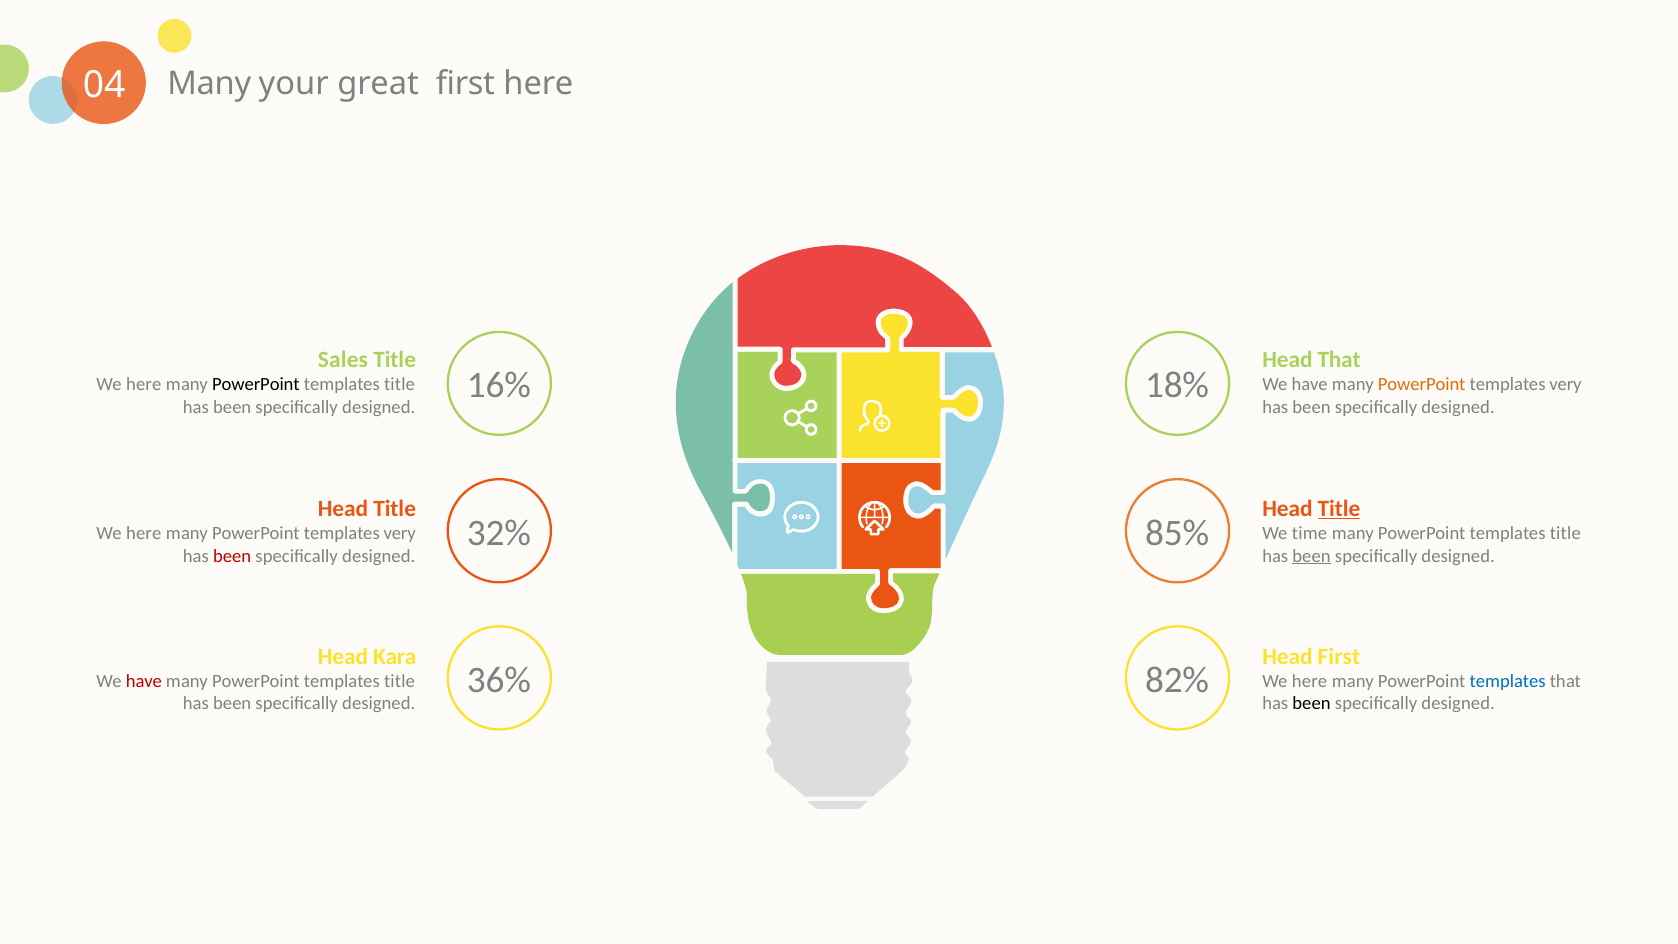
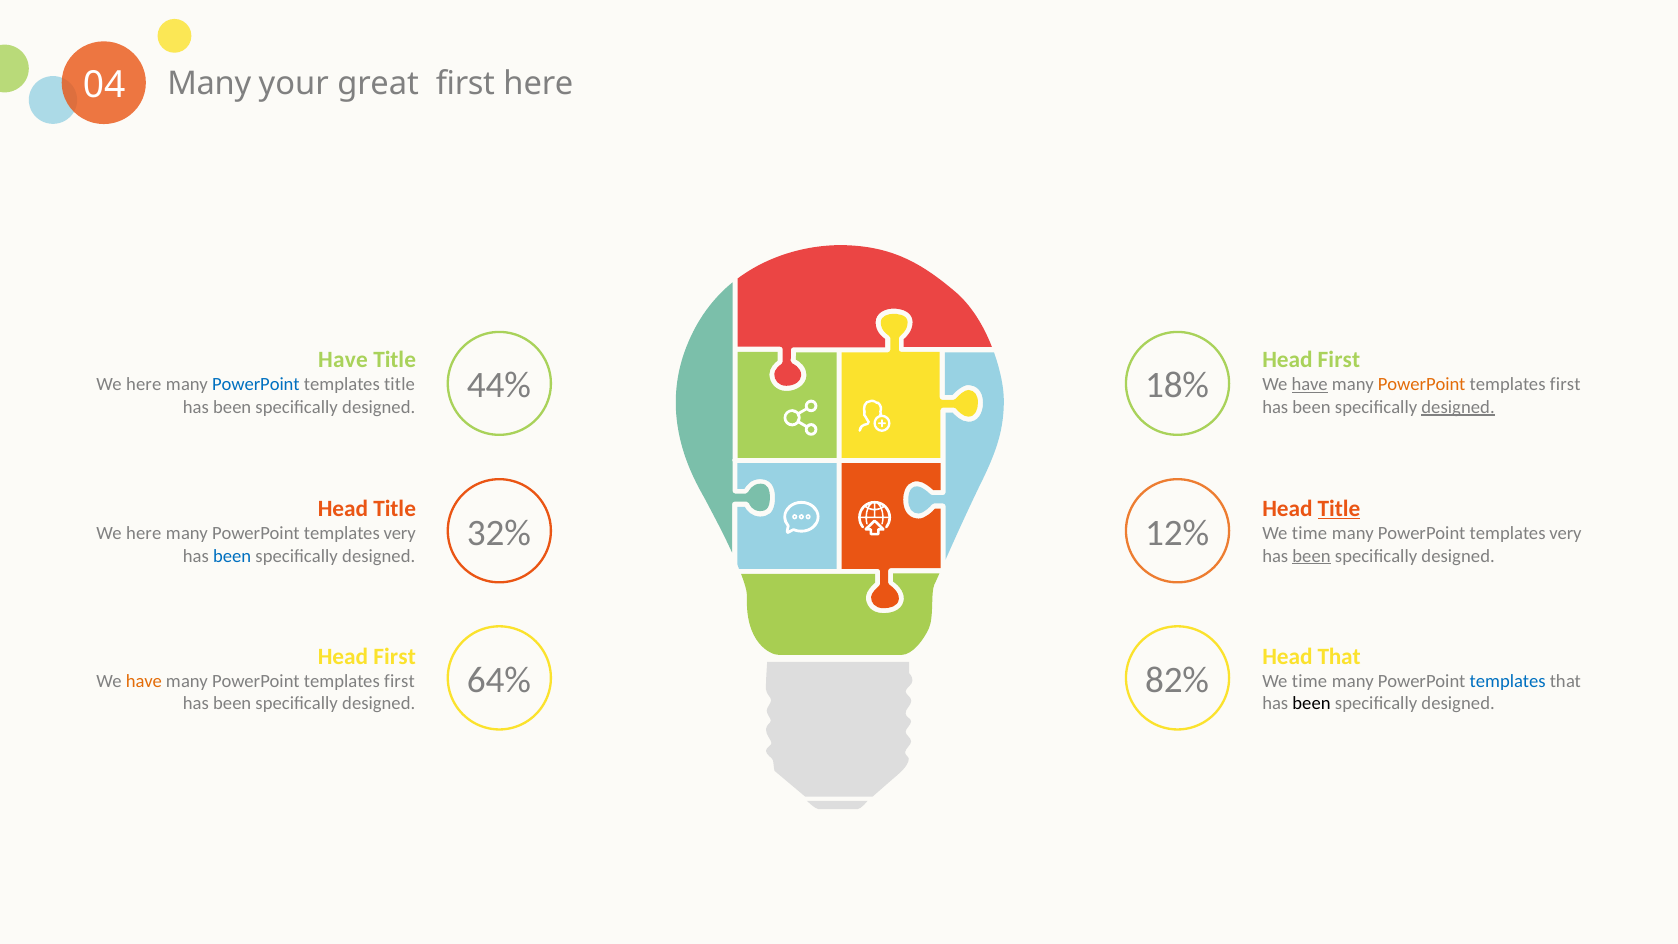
Sales: Sales -> Have (343, 360)
That: That -> First (1339, 360)
16%: 16% -> 44% (499, 385)
PowerPoint colour: black -> blue (256, 384)
have underline: none -> present (1310, 384)
very: very -> first (1565, 384)
designed underline: none -> present (1458, 407)
85%: 85% -> 12% (1177, 533)
title: title -> very (1565, 533)
been colour: red -> blue (232, 556)
Kara: Kara -> First (395, 656)
Head First: First -> That (1339, 656)
36%: 36% -> 64% (499, 680)
have colour: red -> orange (144, 681)
title: title -> first (399, 681)
here: here -> time (1310, 681)
